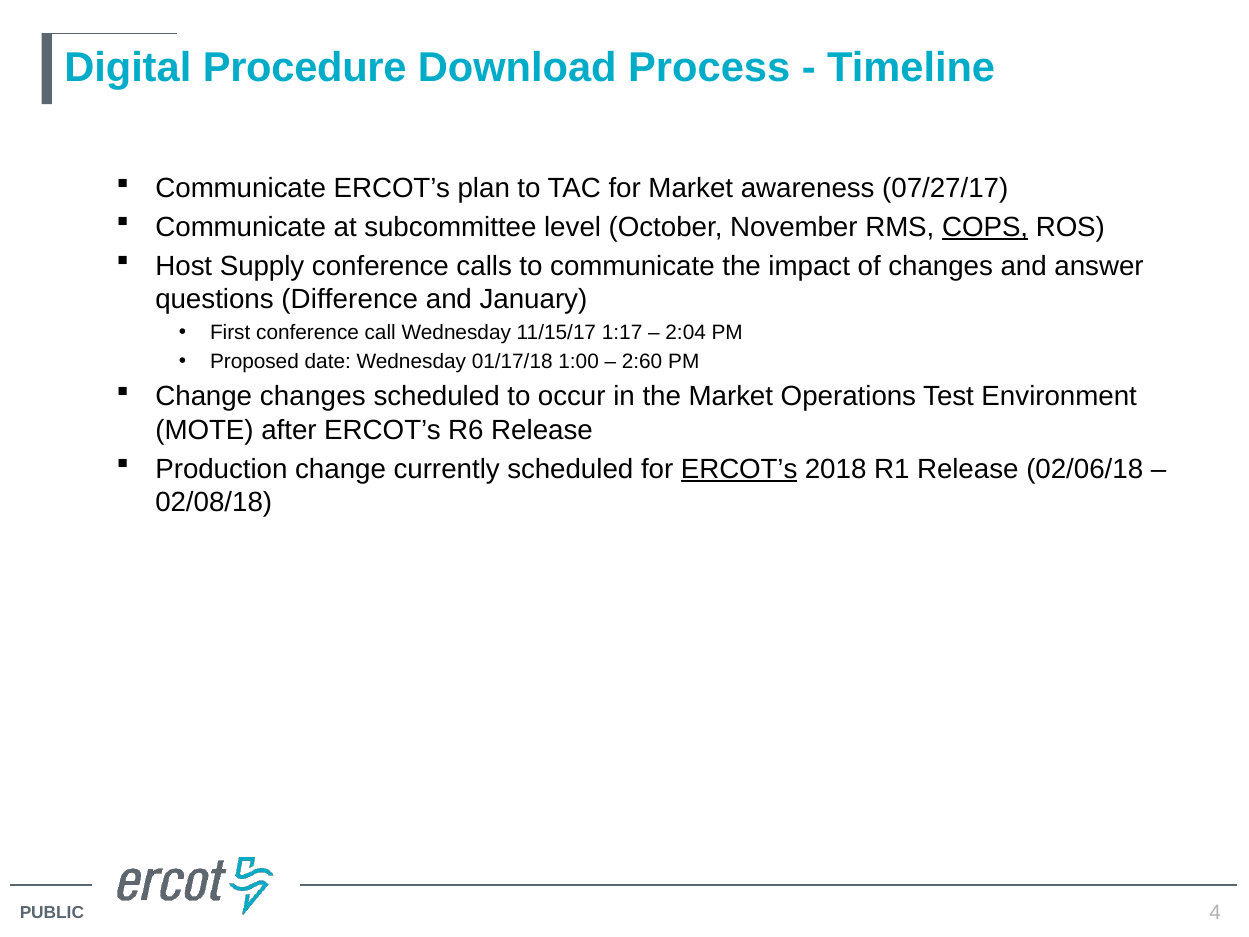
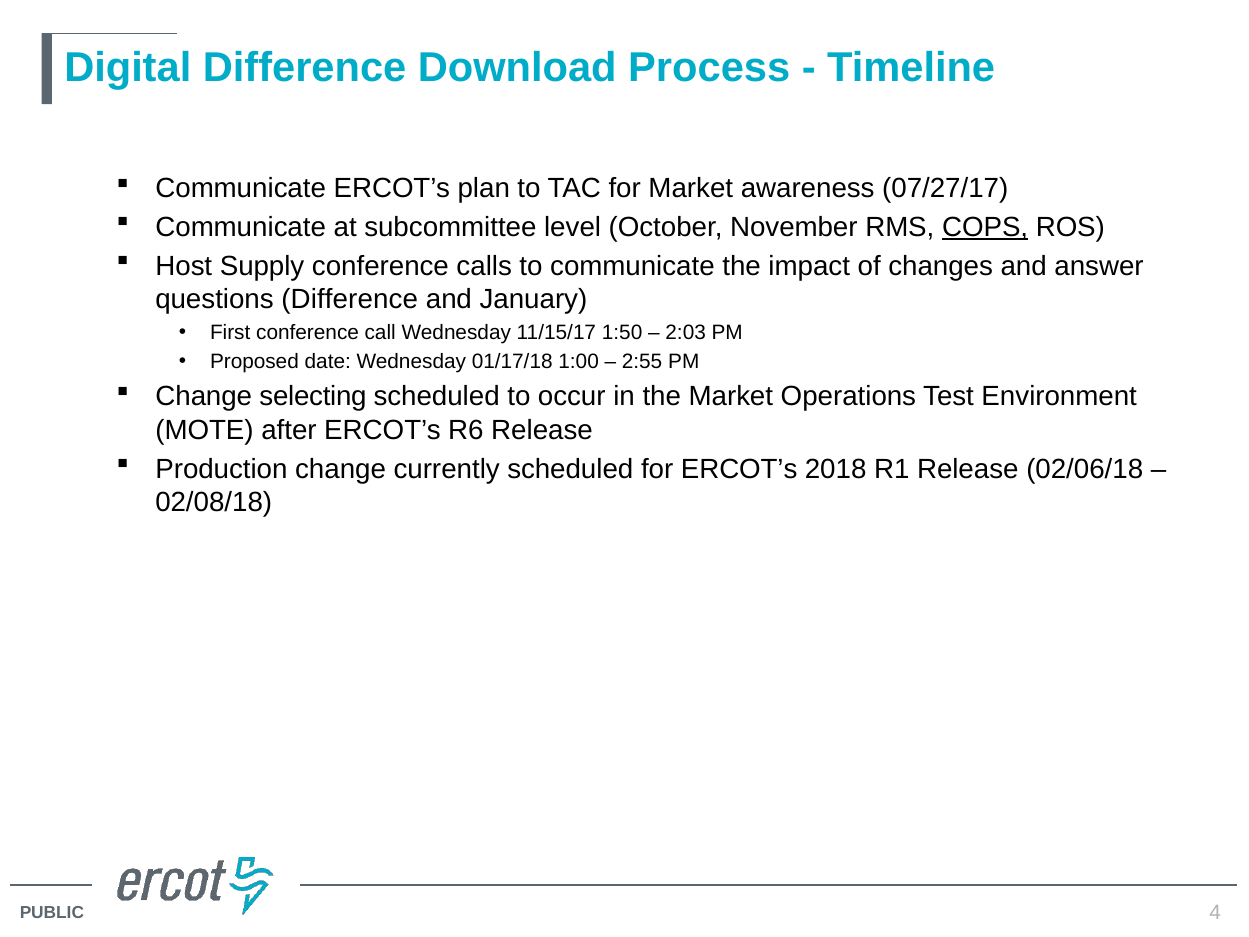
Digital Procedure: Procedure -> Difference (305, 67)
1:17: 1:17 -> 1:50 (622, 332)
2:04: 2:04 -> 2:03 (686, 332)
2:60: 2:60 -> 2:55 (642, 361)
Change changes: changes -> selecting (313, 397)
ERCOT’s underline: present -> none (739, 469)
